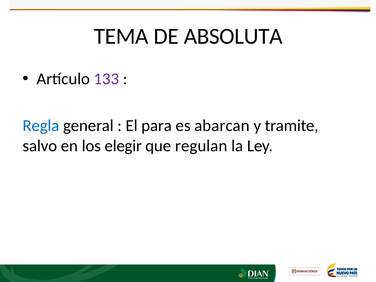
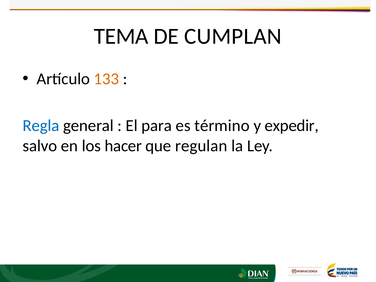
ABSOLUTA: ABSOLUTA -> CUMPLAN (233, 36)
133 colour: purple -> orange (106, 79)
abarcan: abarcan -> término (222, 126)
tramite: tramite -> expedir (292, 126)
elegir: elegir -> hacer (123, 146)
